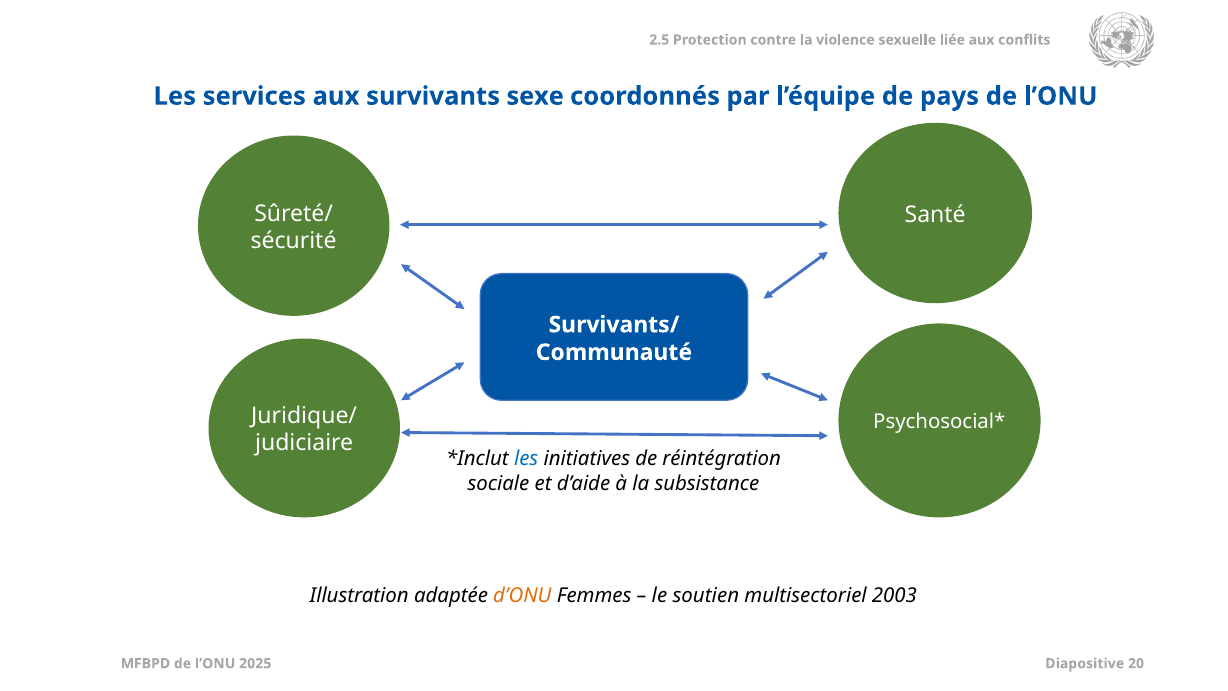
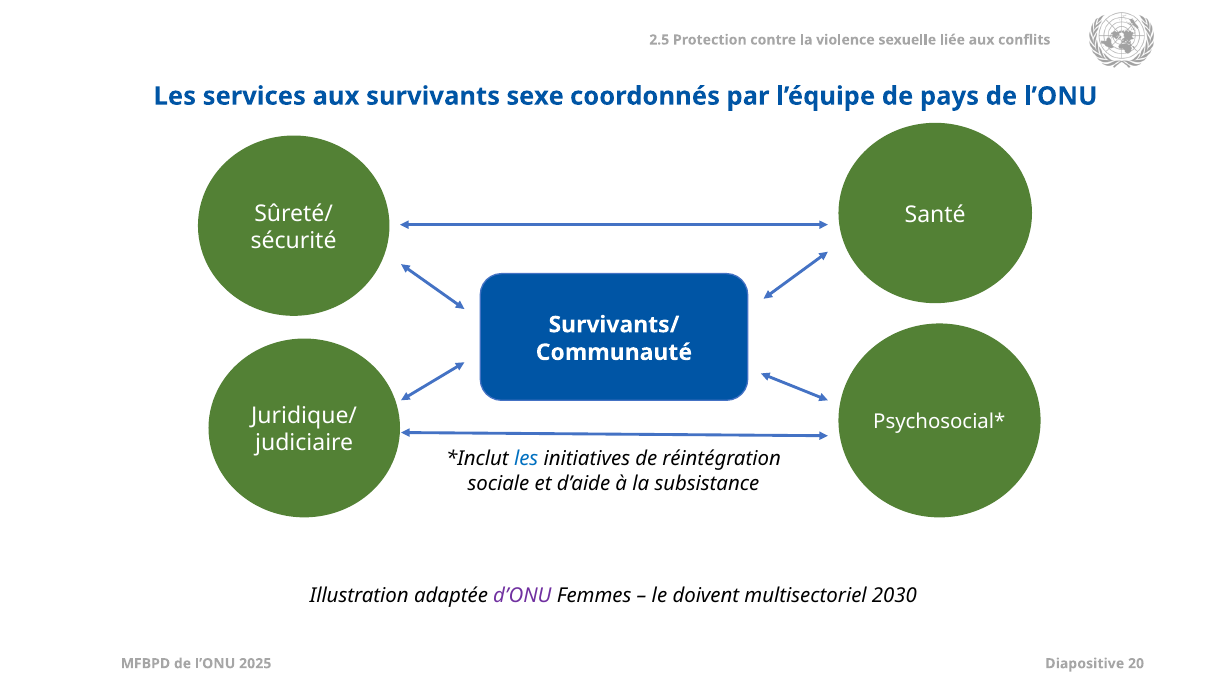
d’ONU colour: orange -> purple (522, 595)
soutien: soutien -> doivent (706, 595)
2003: 2003 -> 2030 (894, 595)
